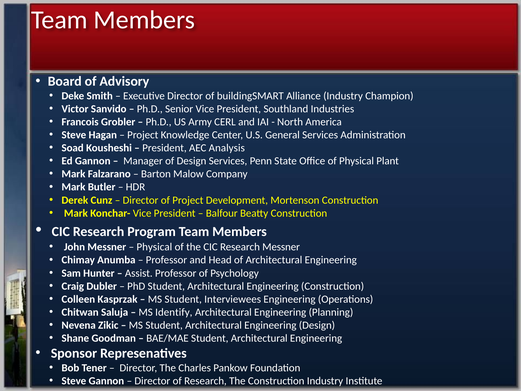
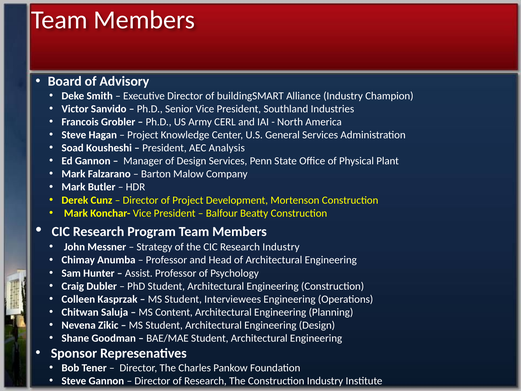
Physical: Physical -> Strategy (154, 247)
Research Messner: Messner -> Industry (281, 247)
Identify: Identify -> Content (174, 312)
